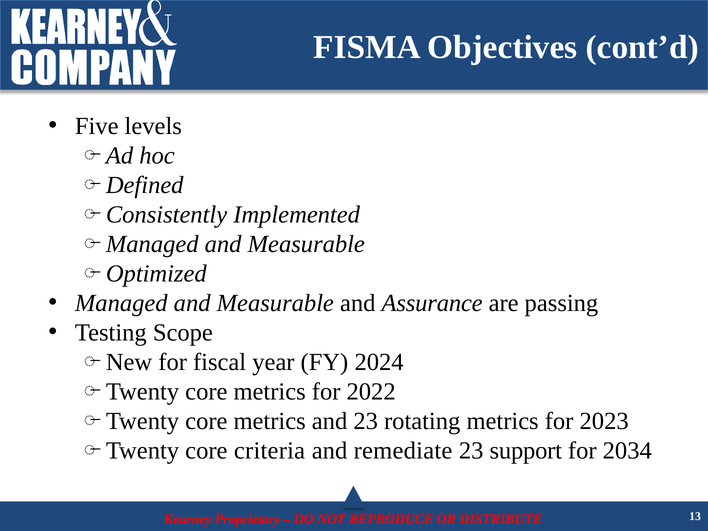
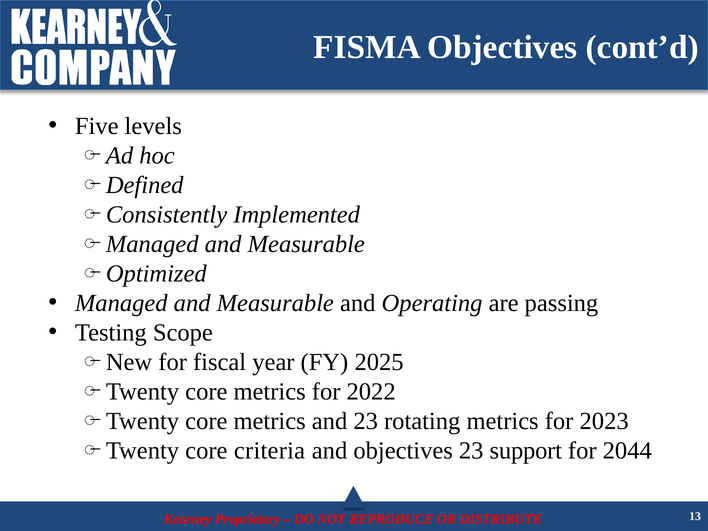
Assurance: Assurance -> Operating (432, 303)
2024: 2024 -> 2025 (379, 362)
and remediate: remediate -> objectives (403, 451)
2034: 2034 -> 2044 (627, 451)
